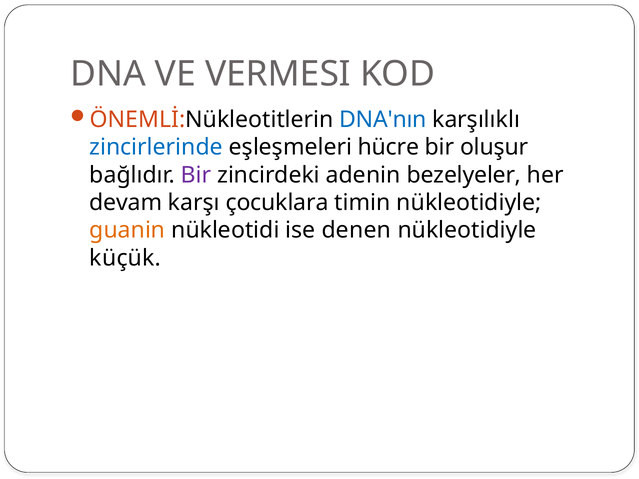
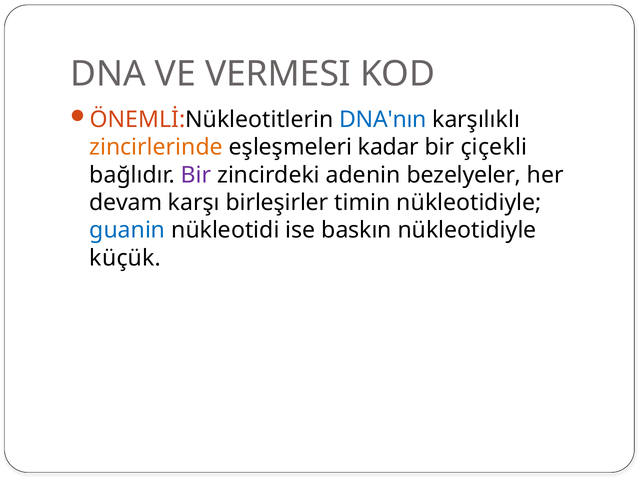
zincirlerinde colour: blue -> orange (156, 147)
hücre: hücre -> kadar (388, 147)
oluşur: oluşur -> çiçekli (494, 147)
çocuklara: çocuklara -> birleşirler (277, 203)
guanin colour: orange -> blue (127, 230)
denen: denen -> baskın (357, 230)
